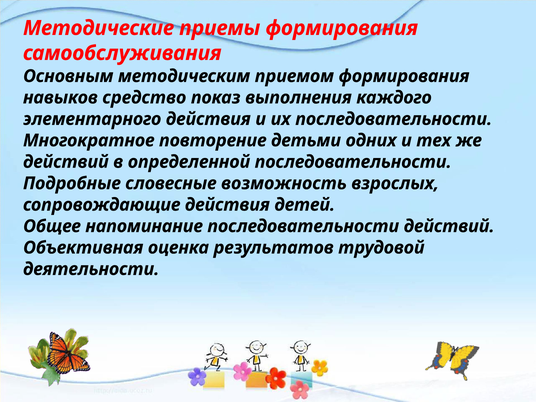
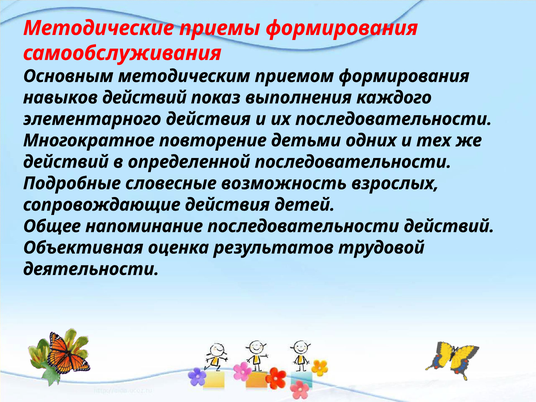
навыков средство: средство -> действий (144, 98)
